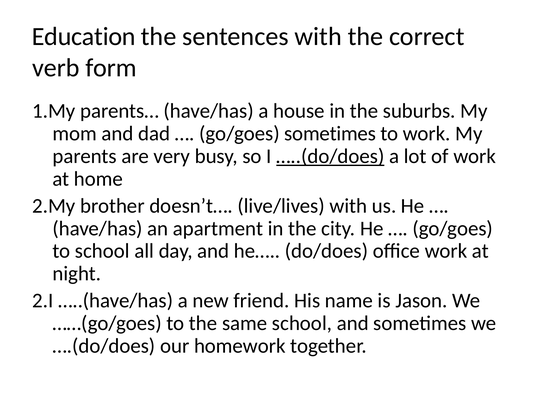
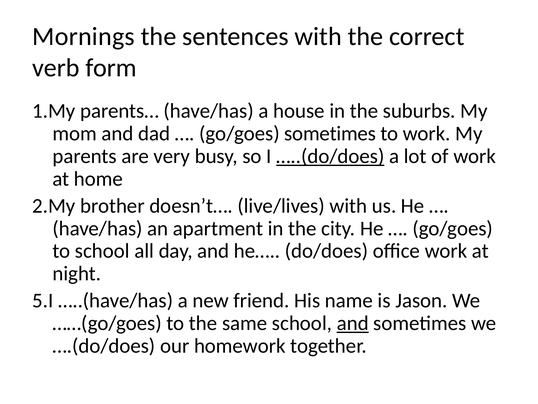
Education: Education -> Mornings (84, 36)
2.I: 2.I -> 5.I (43, 300)
and underline: none -> present (353, 323)
